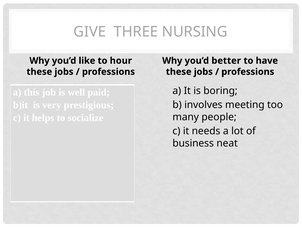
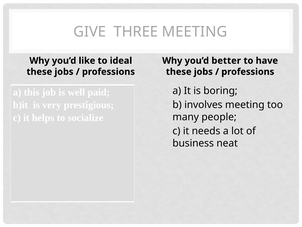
THREE NURSING: NURSING -> MEETING (195, 32)
hour: hour -> ideal (121, 61)
